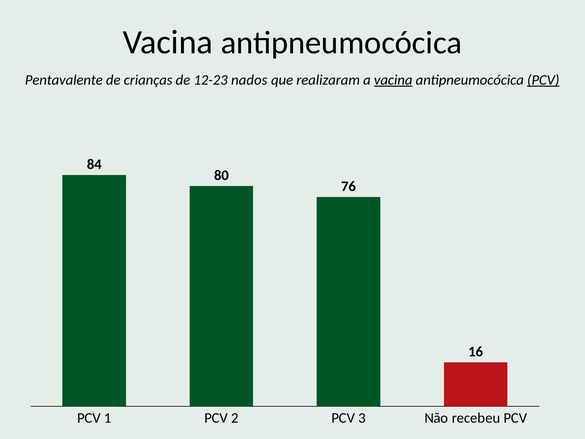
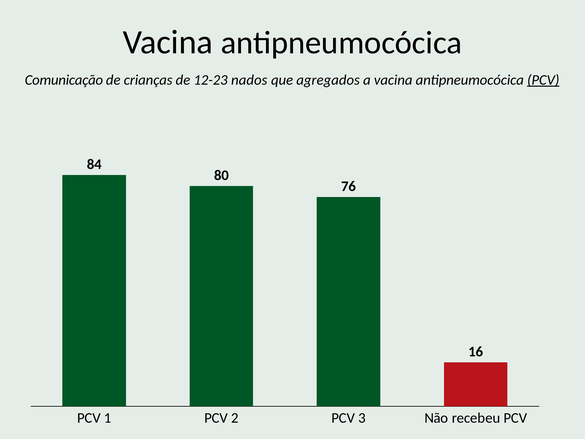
Pentavalente: Pentavalente -> Comunicação (64, 80)
realizaram: realizaram -> agregados (328, 80)
vacina underline: present -> none (393, 80)
